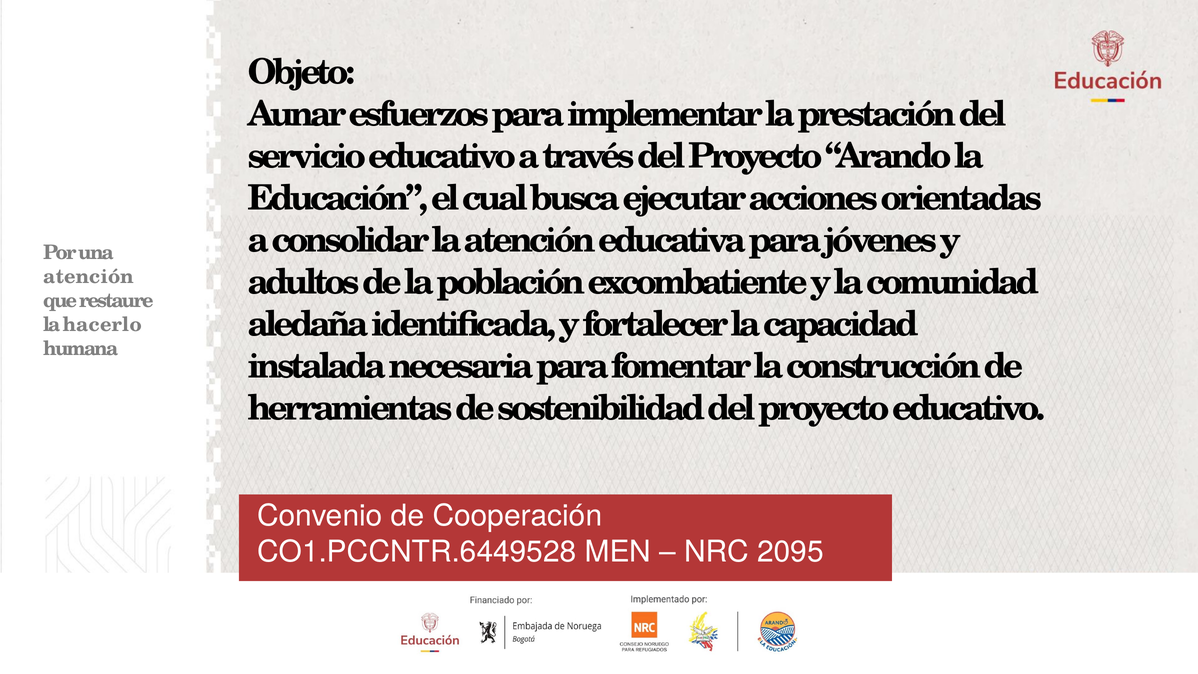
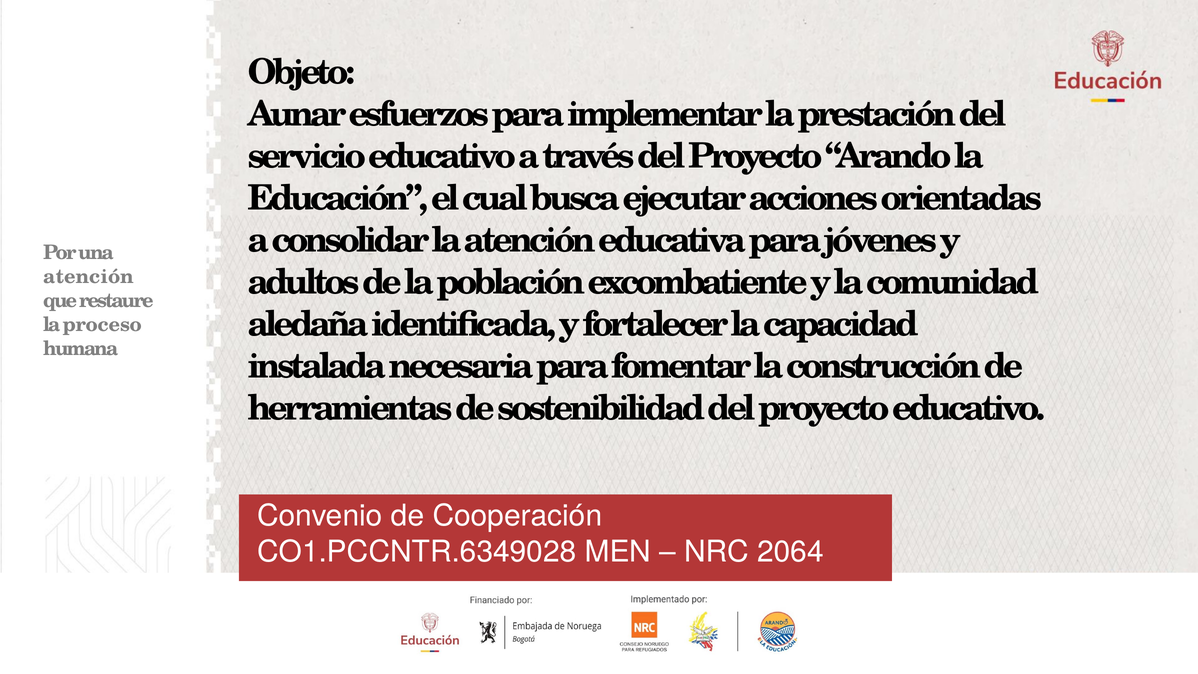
hacerlo: hacerlo -> proceso (102, 325)
CO1.PCCNTR.6449528: CO1.PCCNTR.6449528 -> CO1.PCCNTR.6349028 (417, 552)
2095: 2095 -> 2064 (790, 552)
